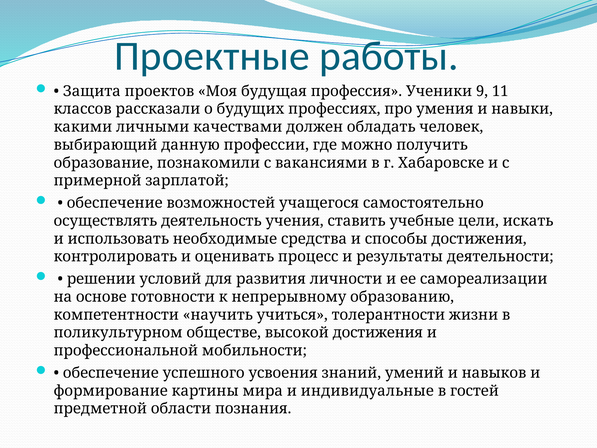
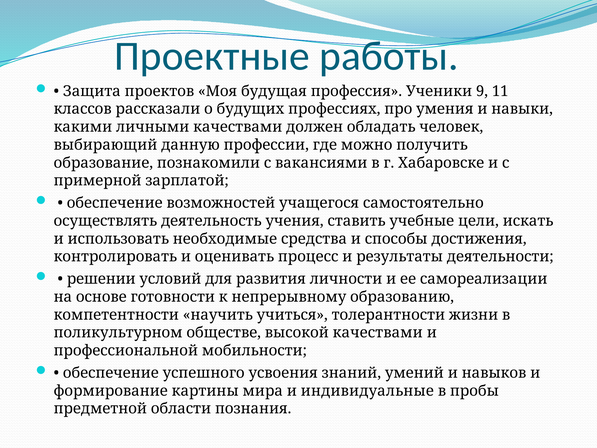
высокой достижения: достижения -> качествами (378, 332)
гостей: гостей -> пробы (474, 391)
